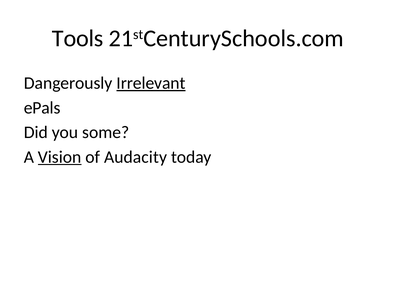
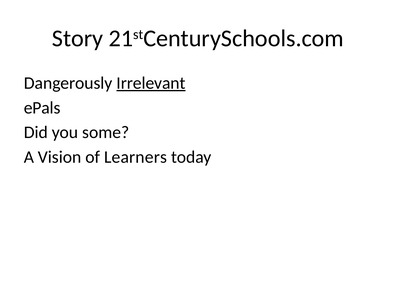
Tools: Tools -> Story (78, 38)
Vision underline: present -> none (60, 157)
Audacity: Audacity -> Learners (135, 157)
